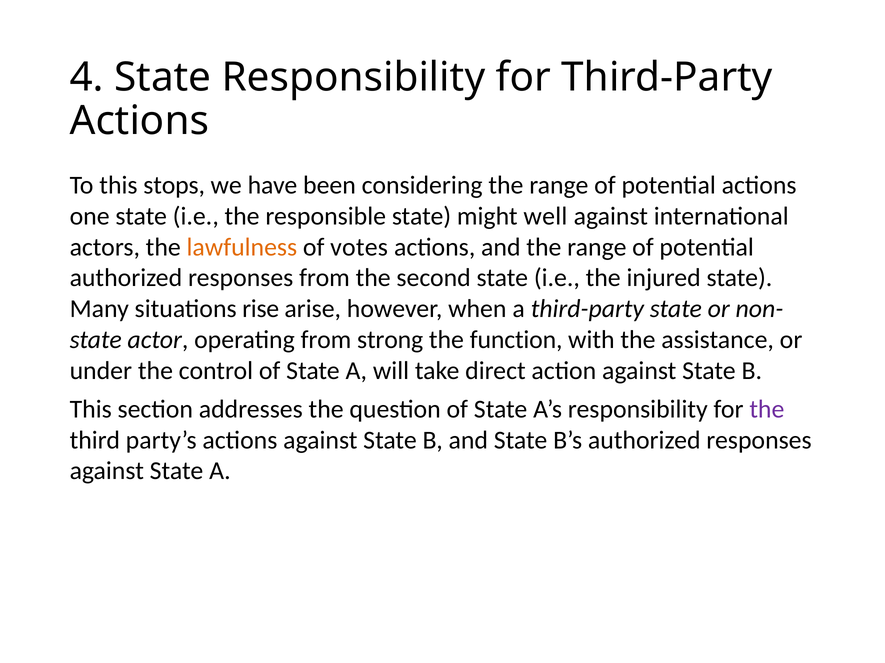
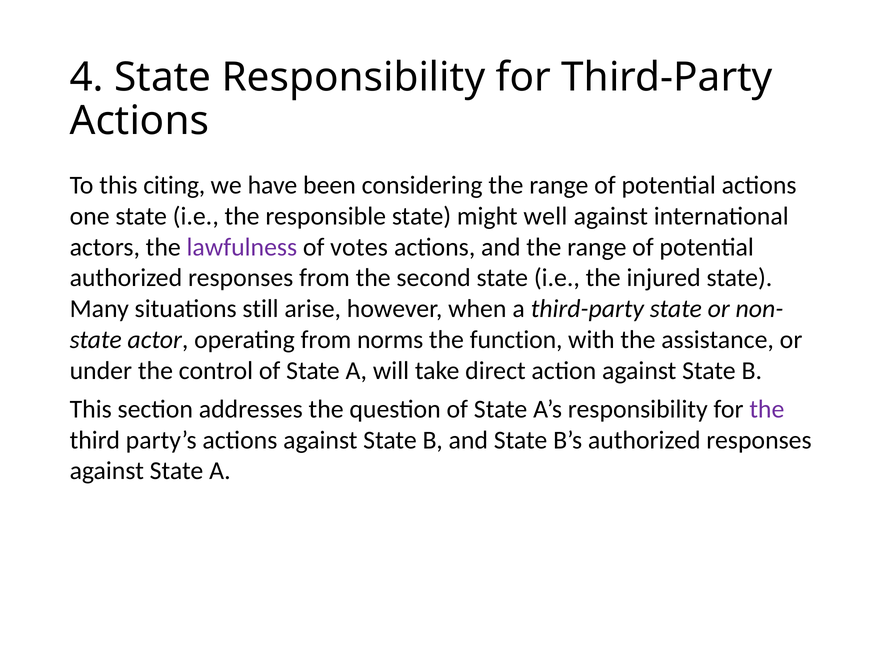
stops: stops -> citing (174, 185)
lawfulness colour: orange -> purple (242, 247)
rise: rise -> still (261, 309)
strong: strong -> norms (390, 340)
